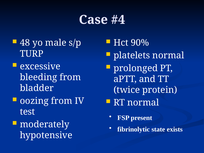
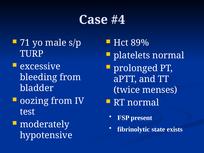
48: 48 -> 71 (25, 43)
90%: 90% -> 89% (140, 43)
protein: protein -> menses (160, 90)
